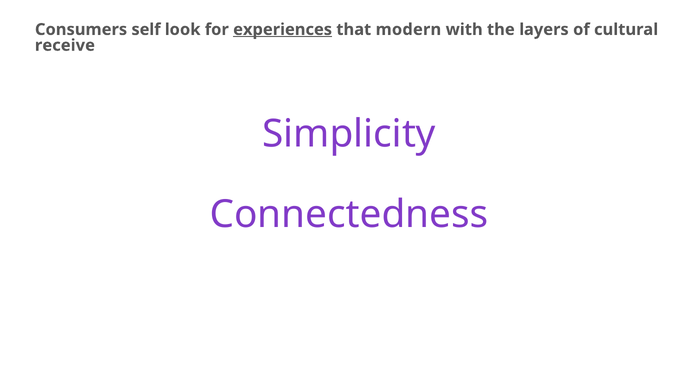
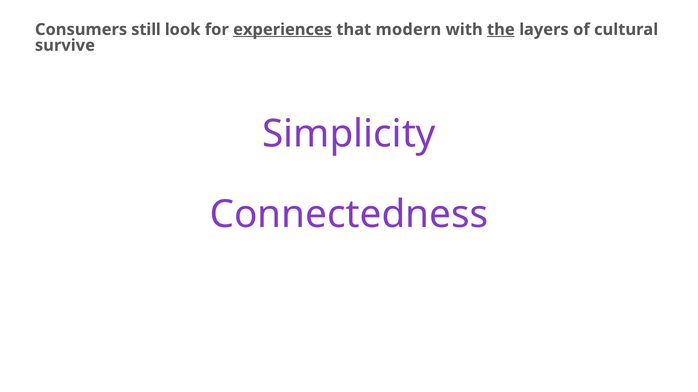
self: self -> still (146, 30)
the underline: none -> present (501, 30)
receive: receive -> survive (65, 45)
